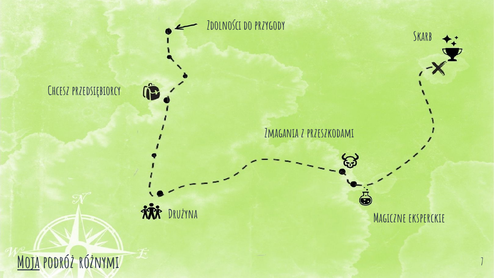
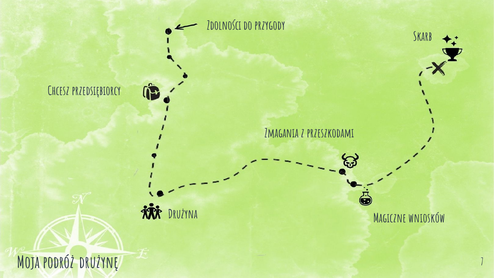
eksperckie: eksperckie -> wniosków (427, 218)
Moja underline: present -> none (29, 263)
różnymi: różnymi -> drużynę (99, 263)
